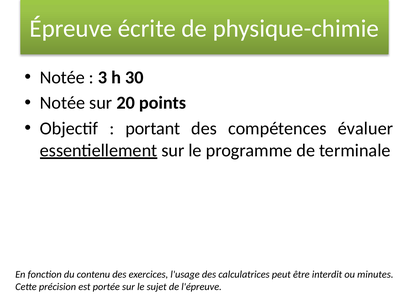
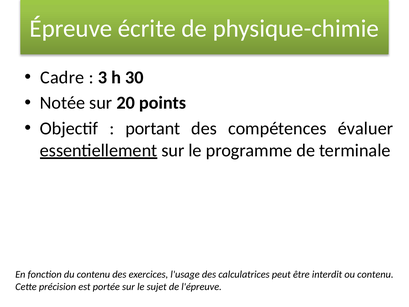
Notée: Notée -> Cadre (62, 77)
ou minutes: minutes -> contenu (375, 274)
